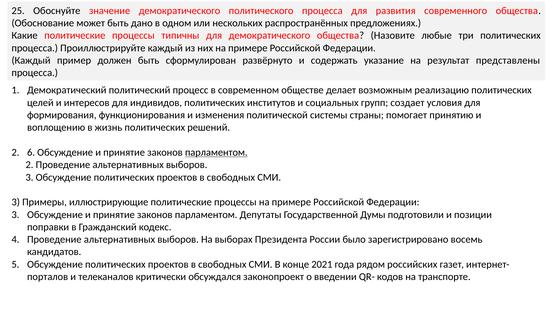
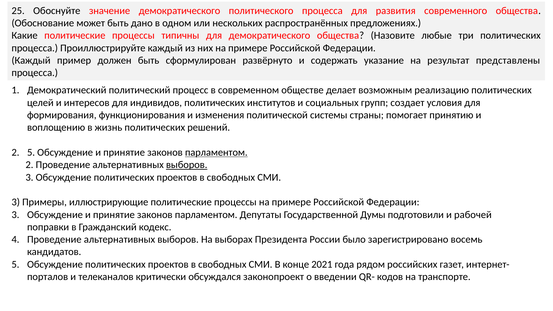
2 6: 6 -> 5 (31, 152)
выборов underline: none -> present (187, 165)
позиции: позиции -> рабочей (473, 215)
